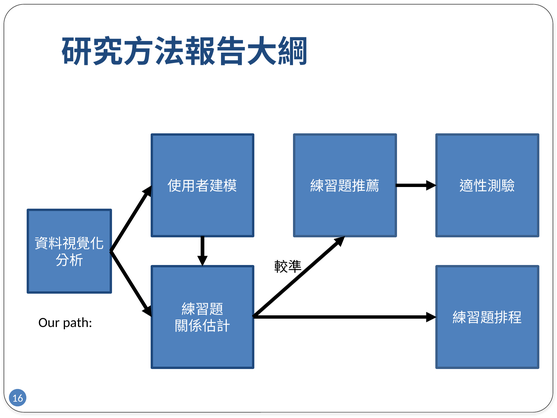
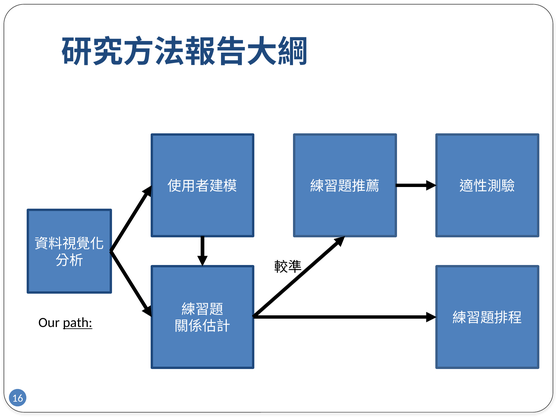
path underline: none -> present (78, 322)
